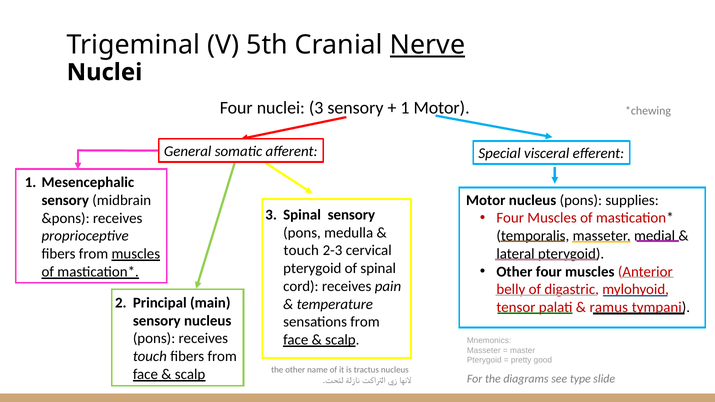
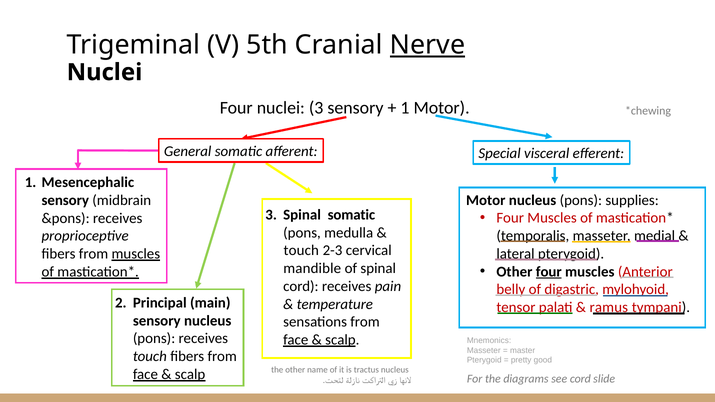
Spinal sensory: sensory -> somatic (351, 215)
pterygoid: pterygoid -> mandible (312, 269)
four underline: none -> present (549, 272)
see type: type -> cord (580, 379)
